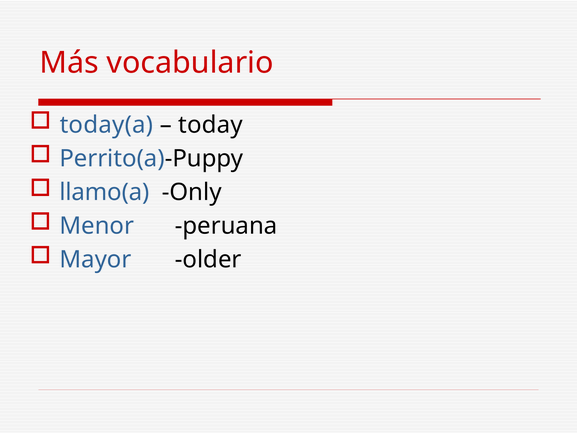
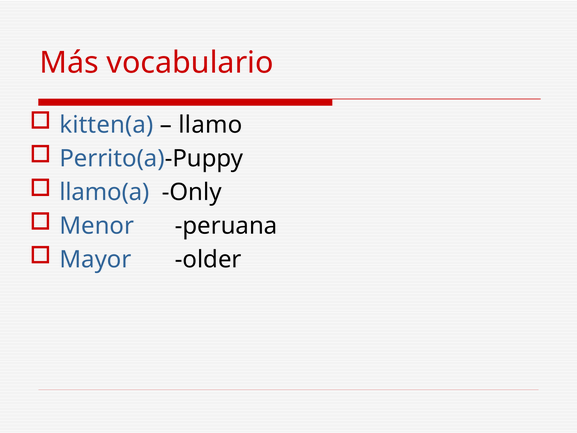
today(a: today(a -> kitten(a (106, 125)
today: today -> llamo (210, 125)
